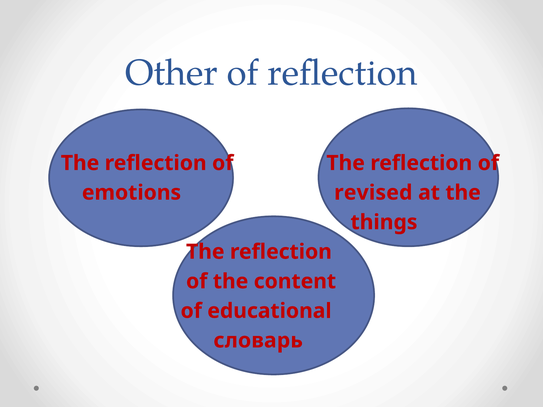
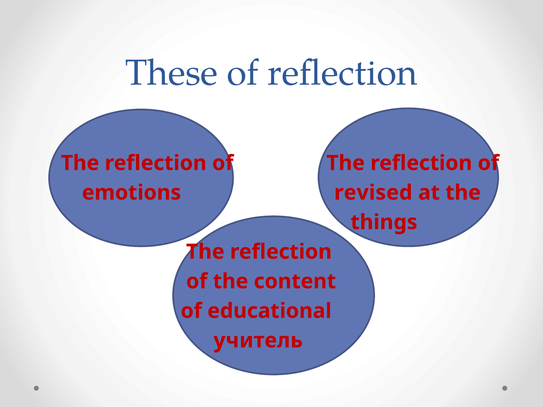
Other: Other -> These (172, 73)
словарь: словарь -> учитель (258, 341)
